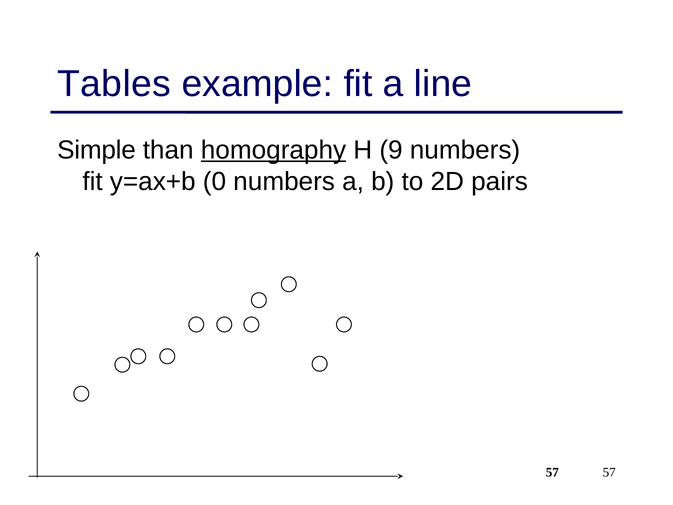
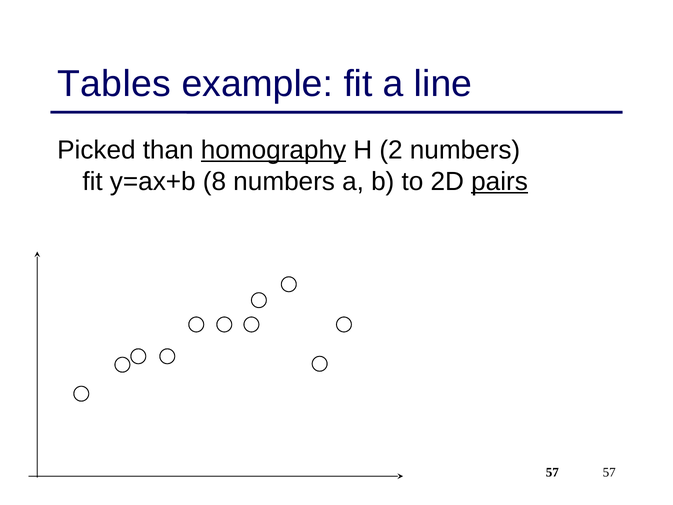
Simple: Simple -> Picked (96, 150)
9: 9 -> 2 (391, 150)
0: 0 -> 8 (214, 181)
pairs underline: none -> present (500, 181)
